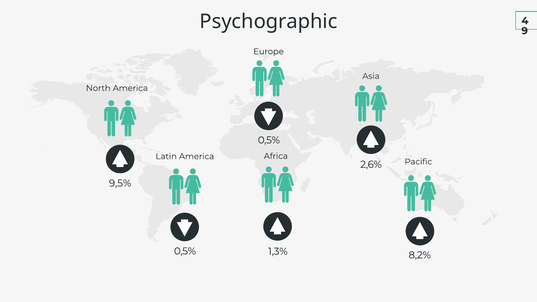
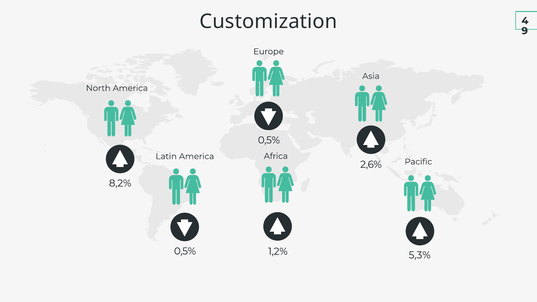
Psychographic: Psychographic -> Customization (268, 21)
9,5%: 9,5% -> 8,2% (120, 183)
1,3%: 1,3% -> 1,2% (278, 251)
8,2%: 8,2% -> 5,3% (420, 255)
